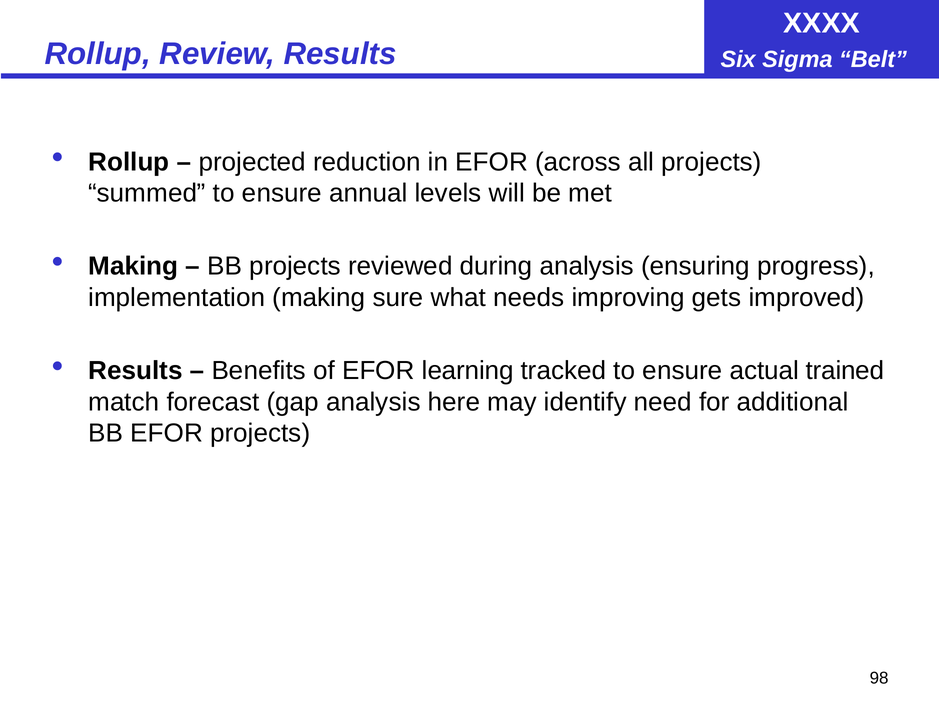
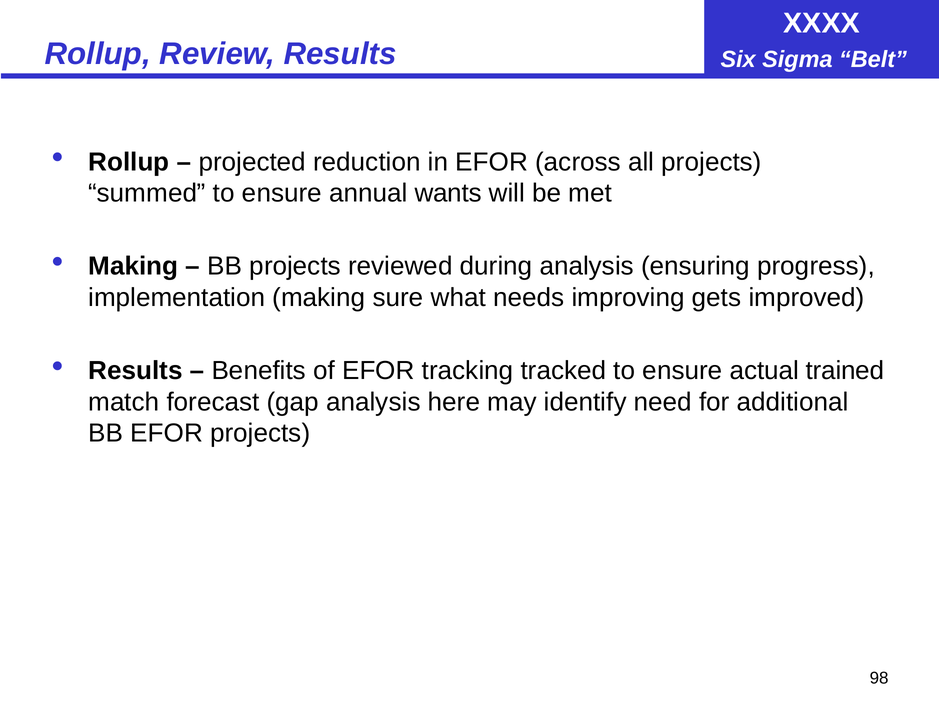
levels: levels -> wants (448, 193)
learning: learning -> tracking (468, 371)
